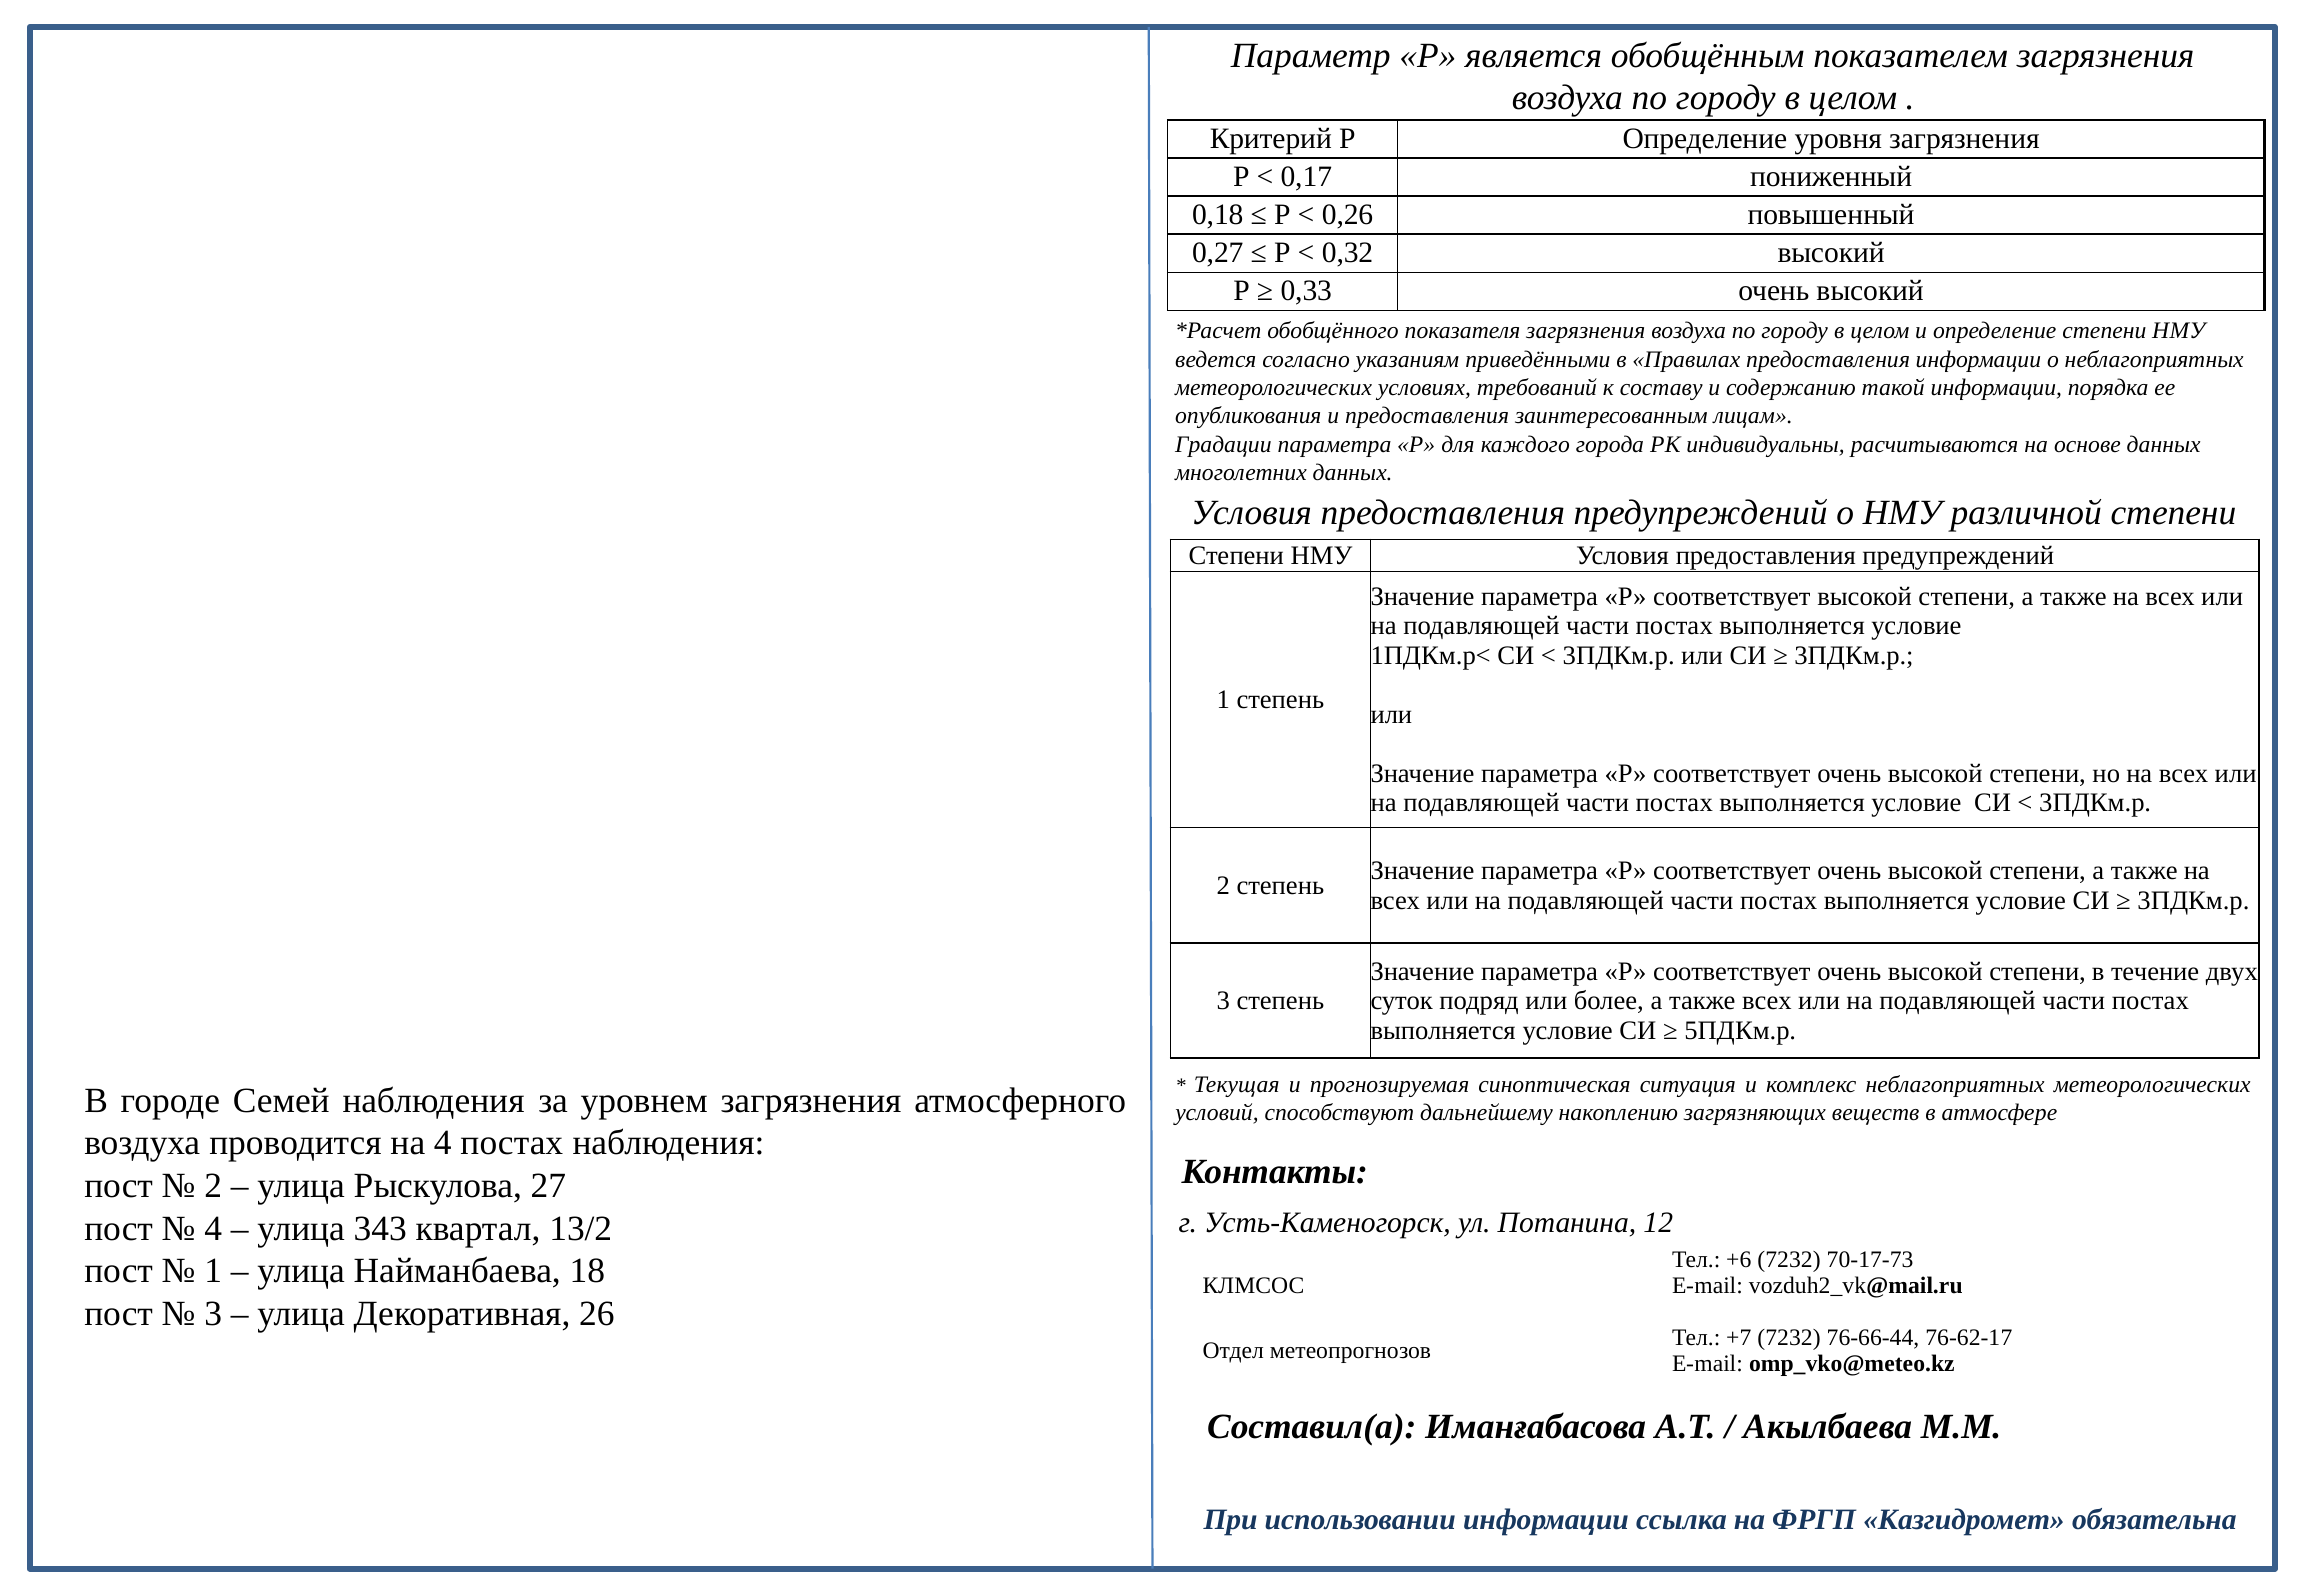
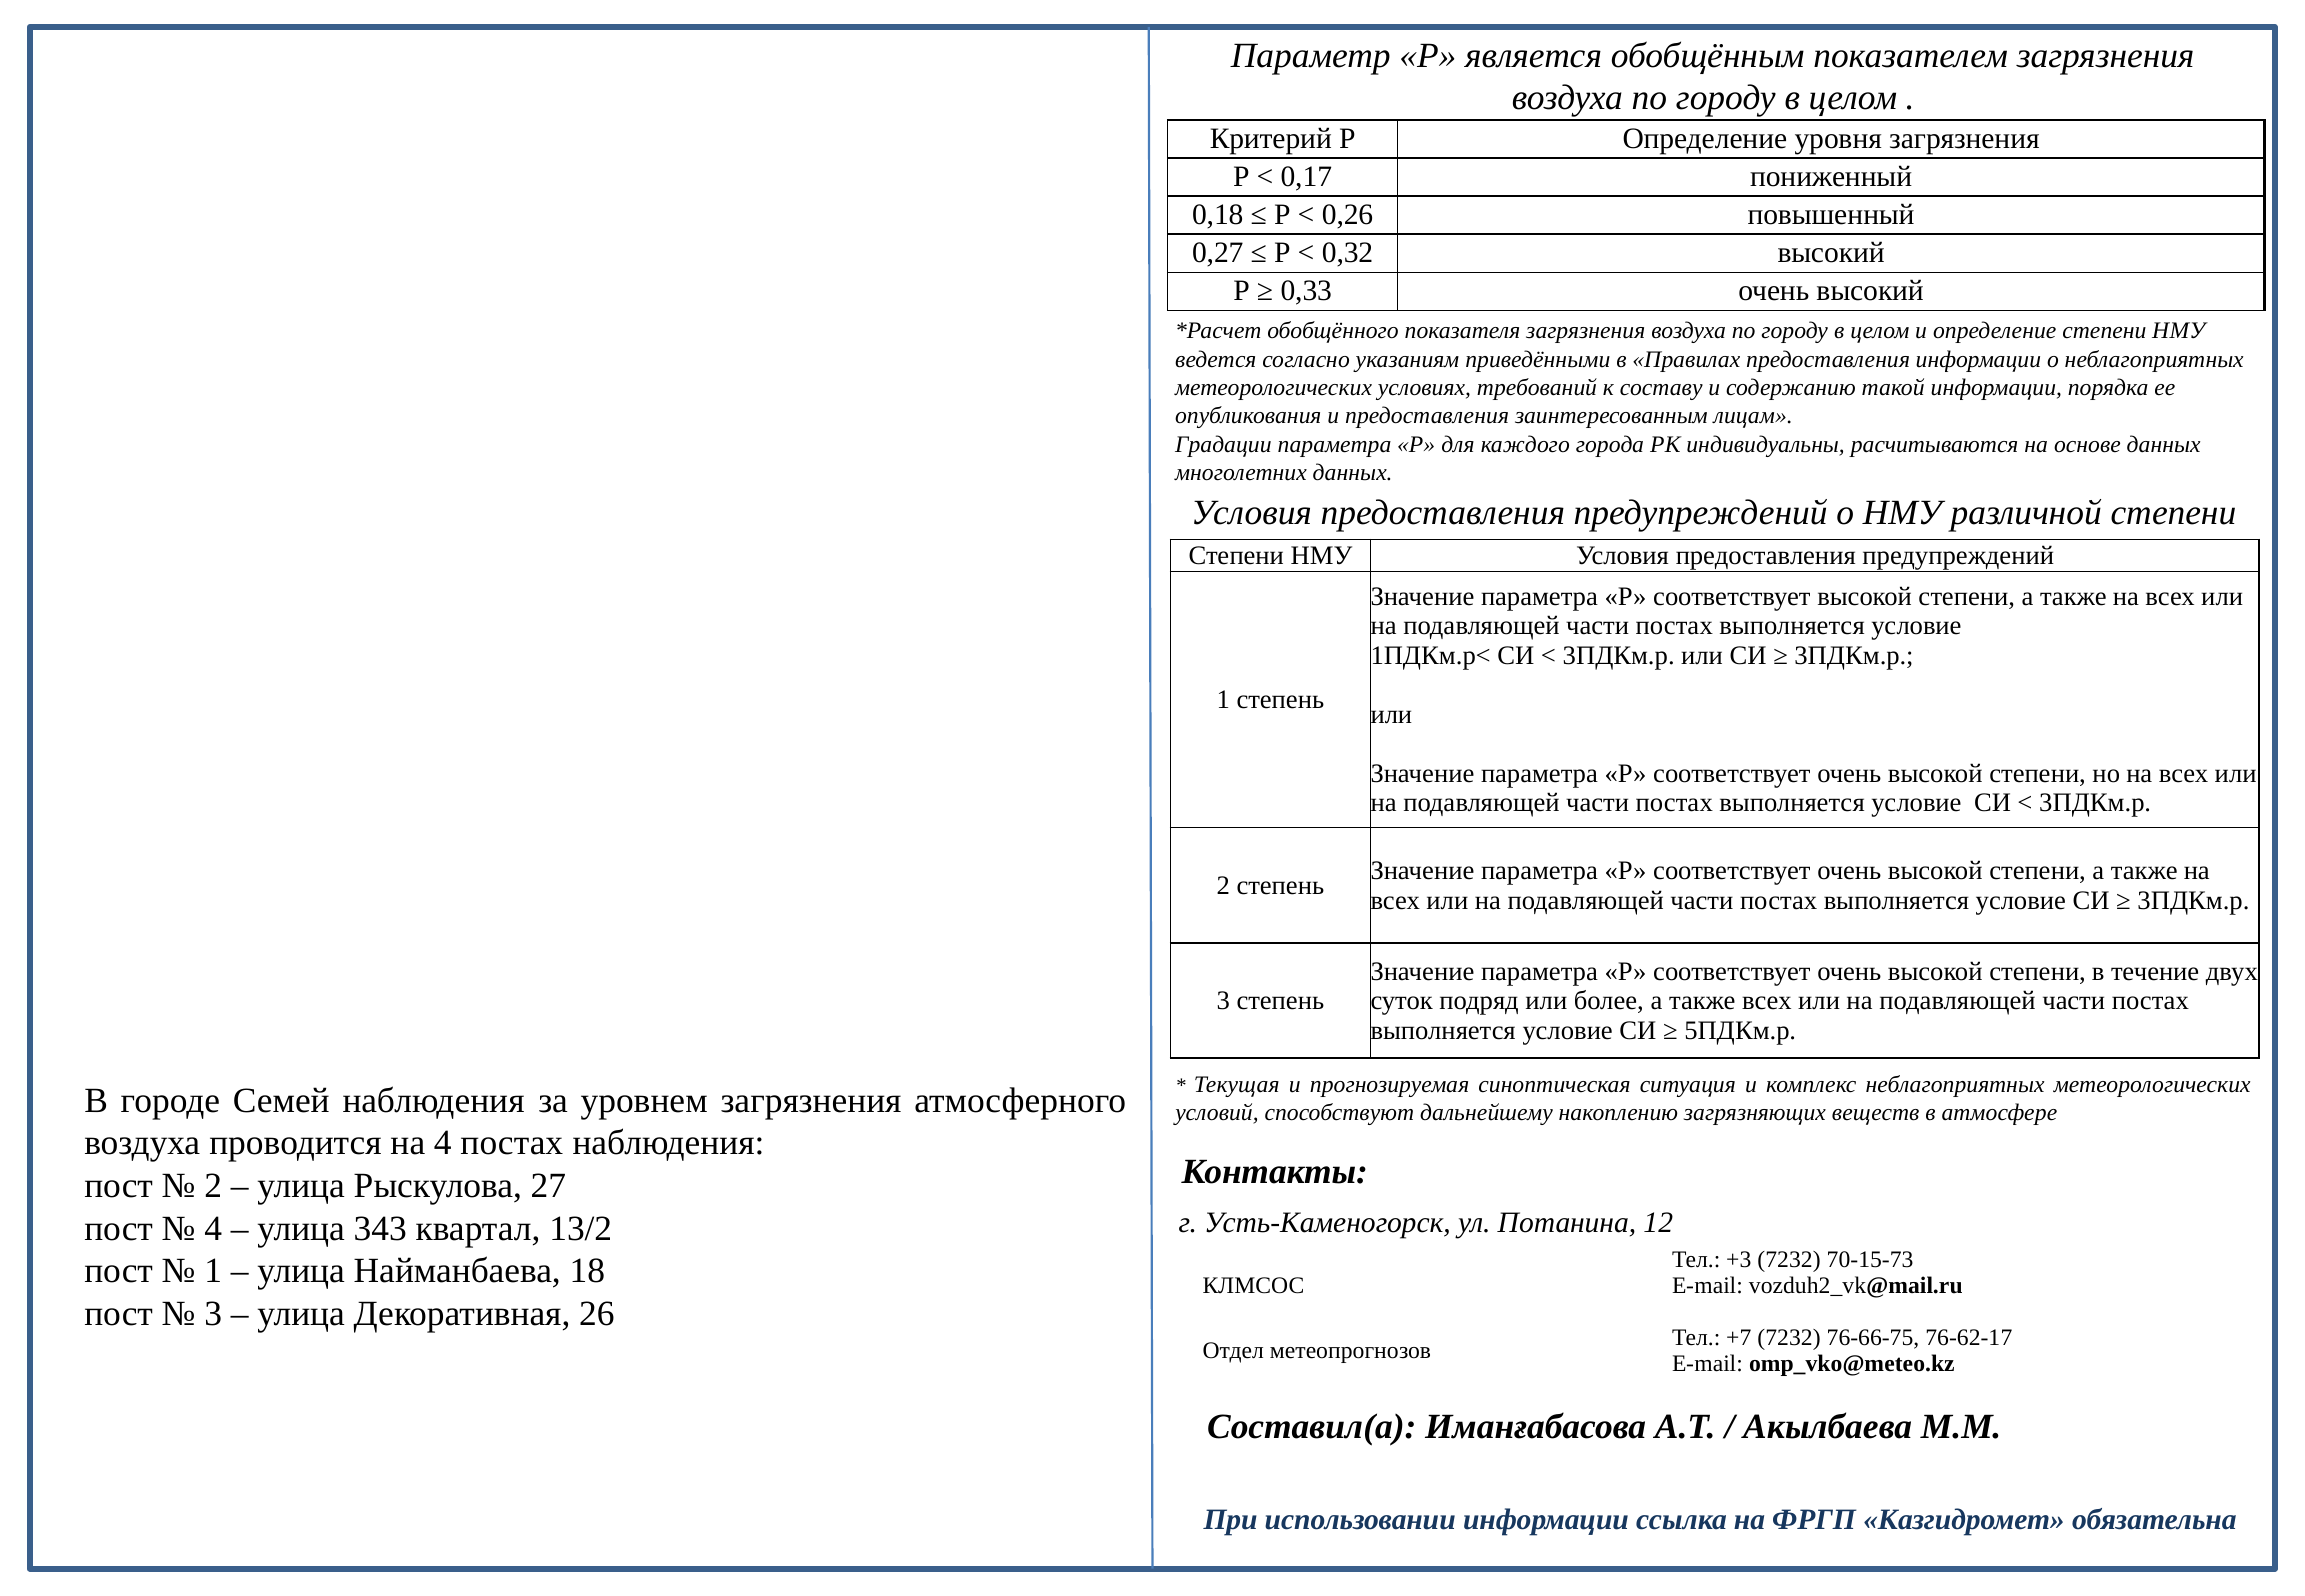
+6: +6 -> +3 (1739, 1259)
70-17-73: 70-17-73 -> 70-15-73 (1870, 1259)
76-66-44: 76-66-44 -> 76-66-75 (1873, 1337)
